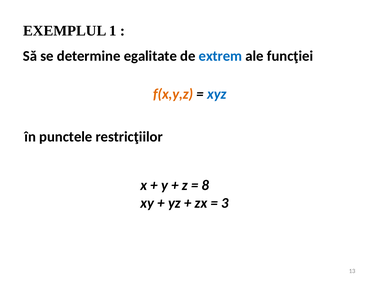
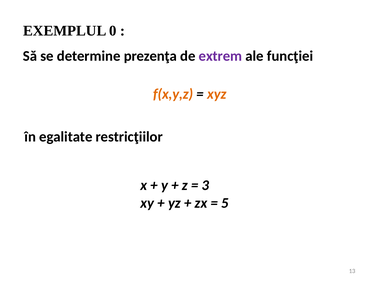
1: 1 -> 0 (113, 31)
egalitate: egalitate -> prezenţa (150, 56)
extrem colour: blue -> purple (220, 56)
xyz colour: blue -> orange (217, 94)
punctele: punctele -> egalitate (66, 136)
8: 8 -> 3 (205, 185)
3: 3 -> 5 (225, 203)
